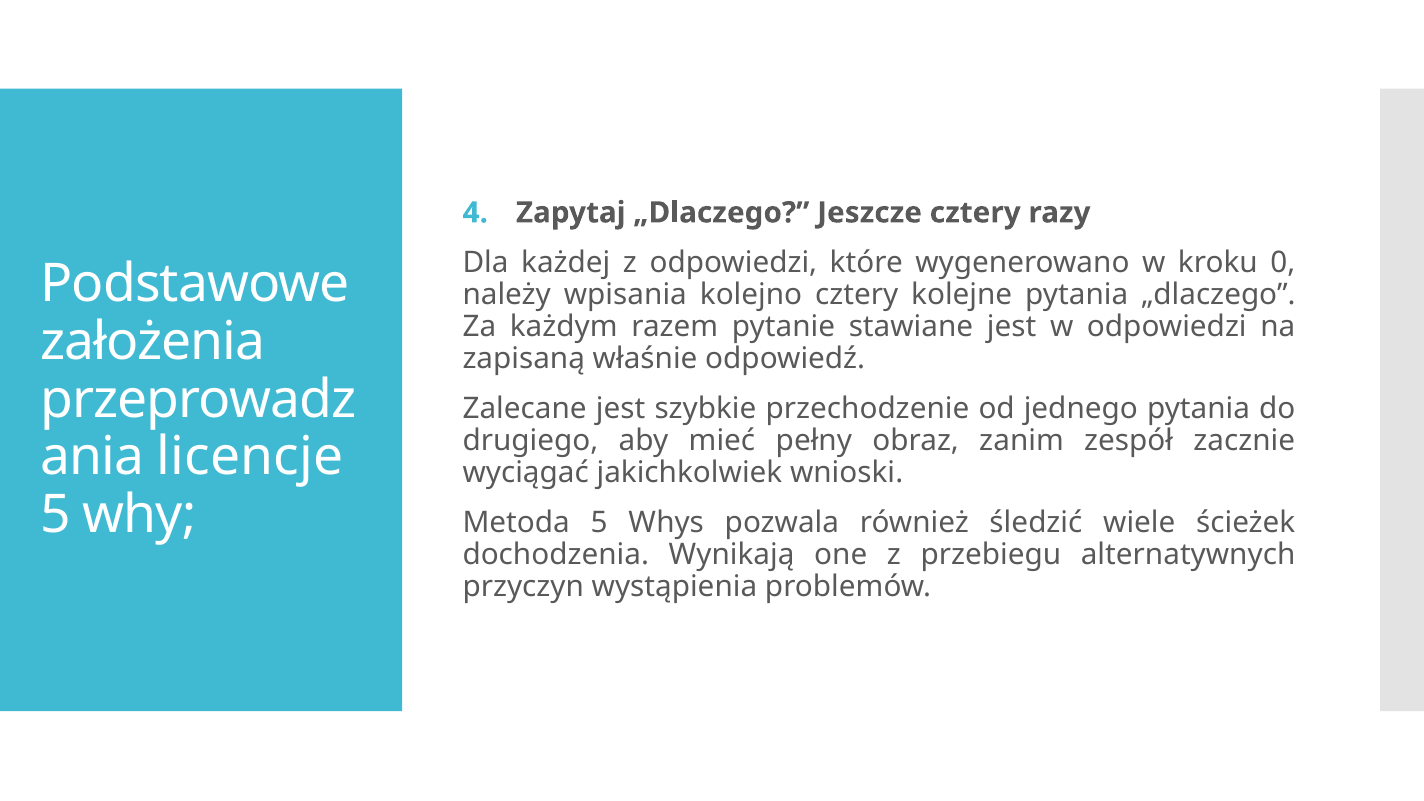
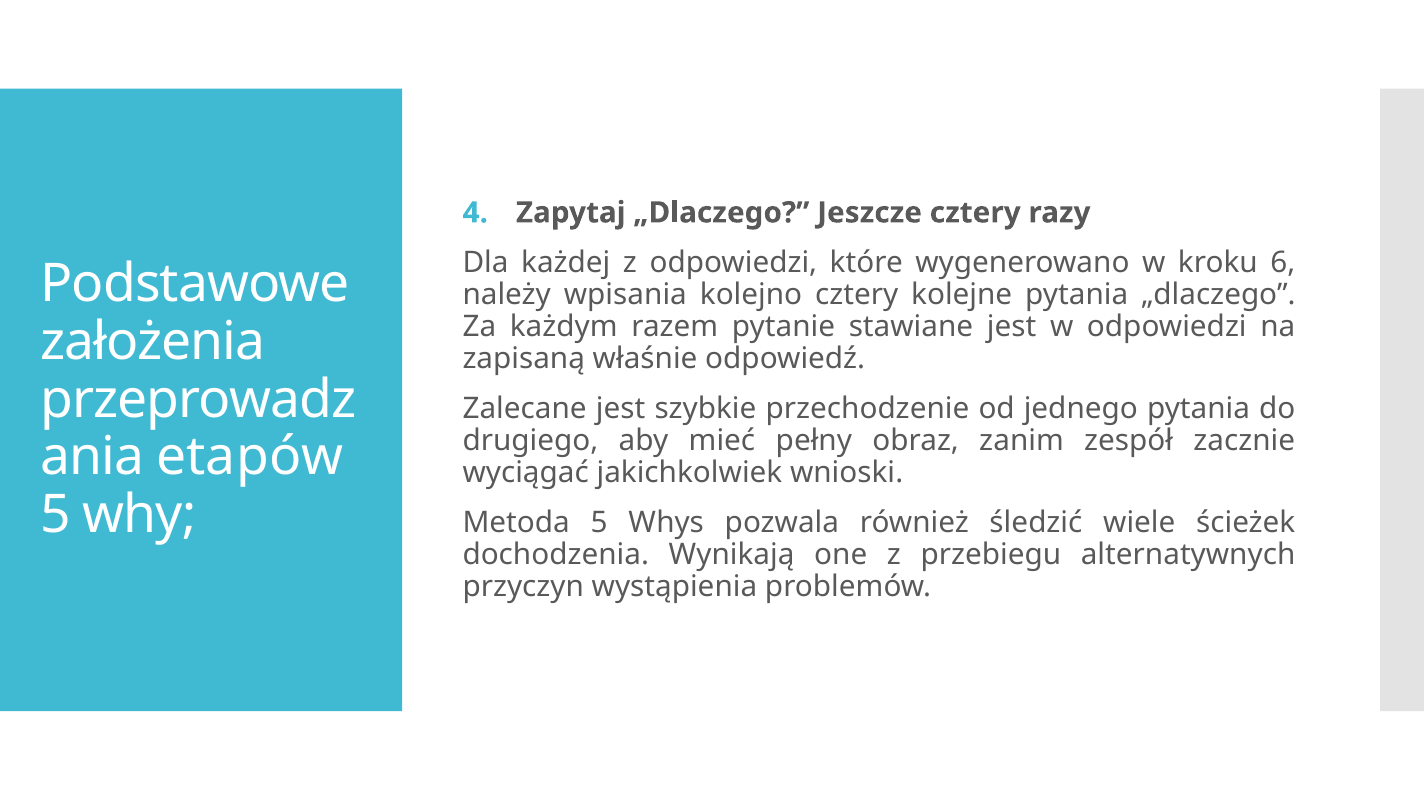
0: 0 -> 6 (1283, 263)
licencje: licencje -> etapów (250, 457)
